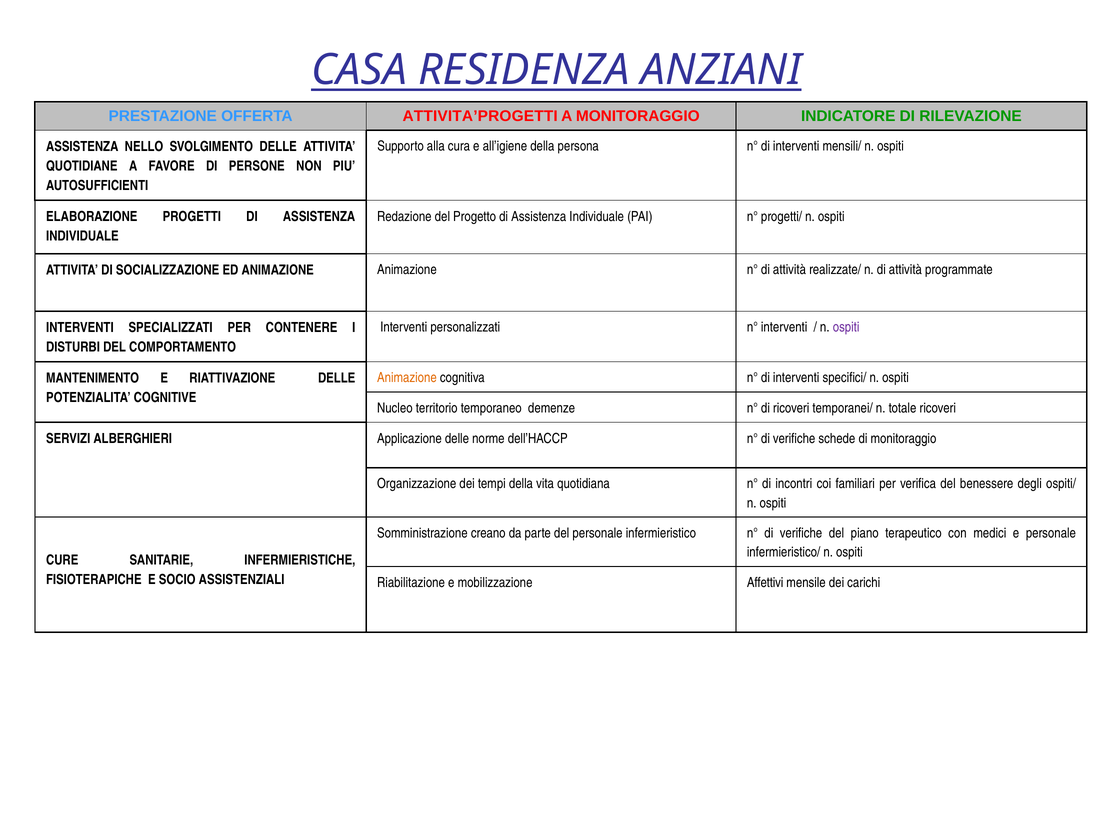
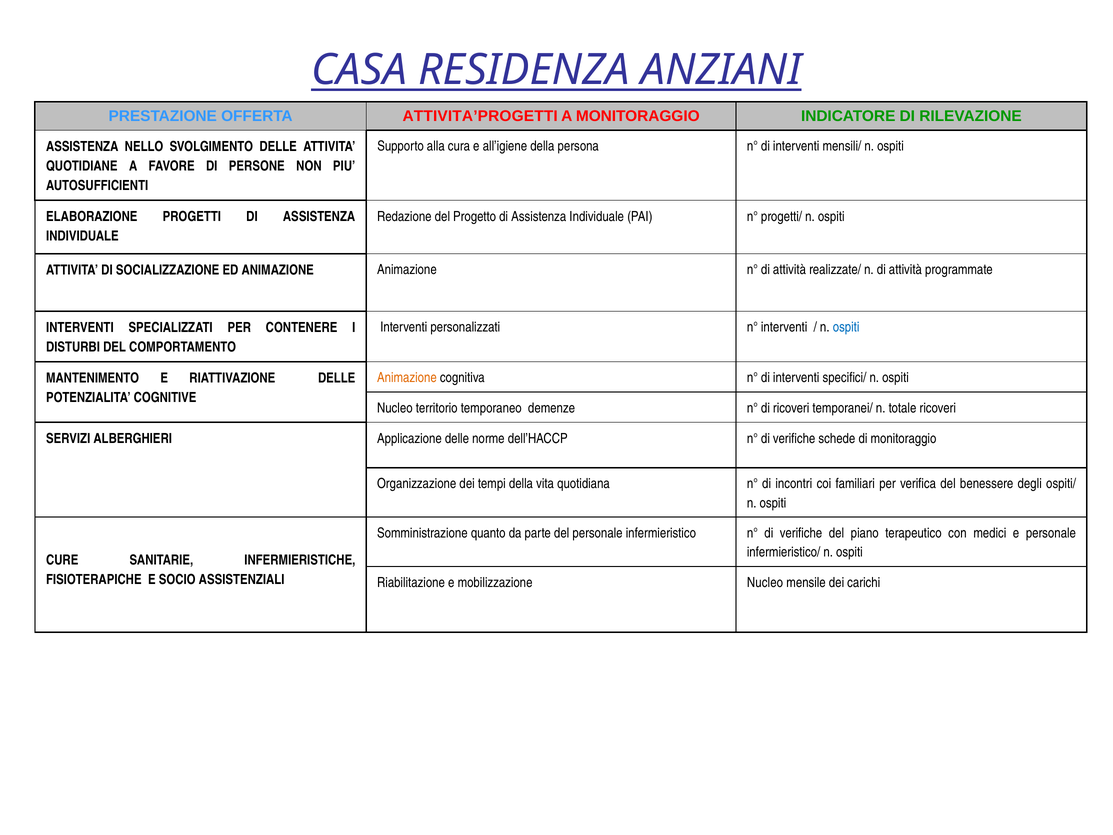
ospiti colour: purple -> blue (846, 327)
creano: creano -> quanto (488, 533)
mobilizzazione Affettivi: Affettivi -> Nucleo (765, 582)
